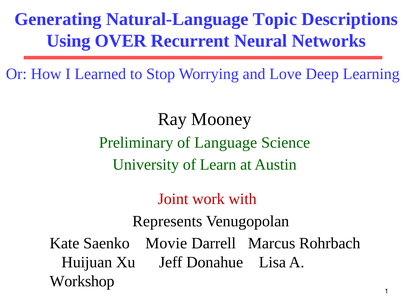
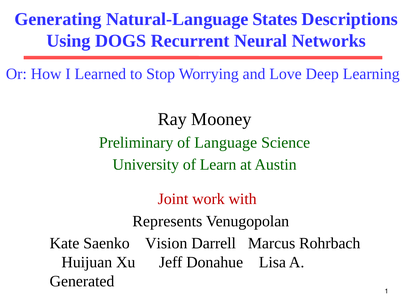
Topic: Topic -> States (275, 19)
OVER: OVER -> DOGS (121, 41)
Movie: Movie -> Vision (166, 243)
Workshop: Workshop -> Generated (82, 281)
